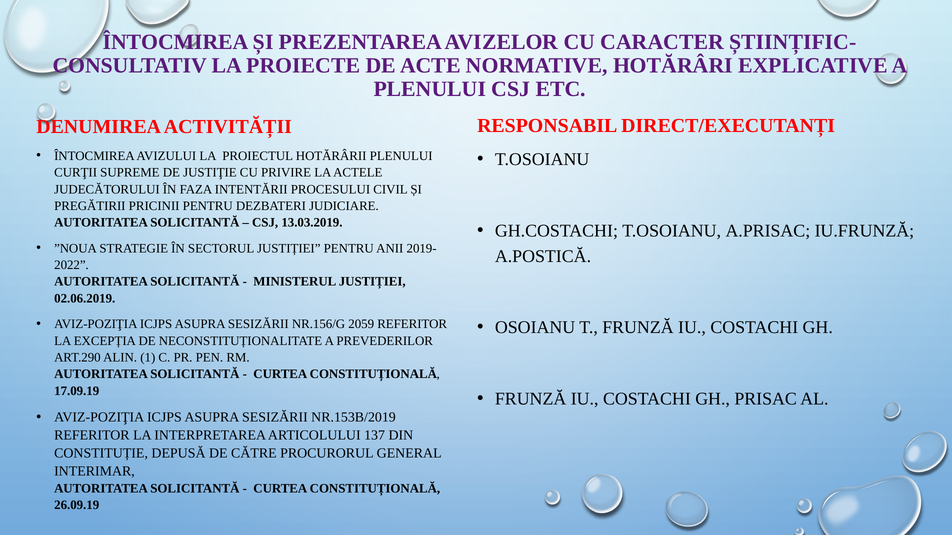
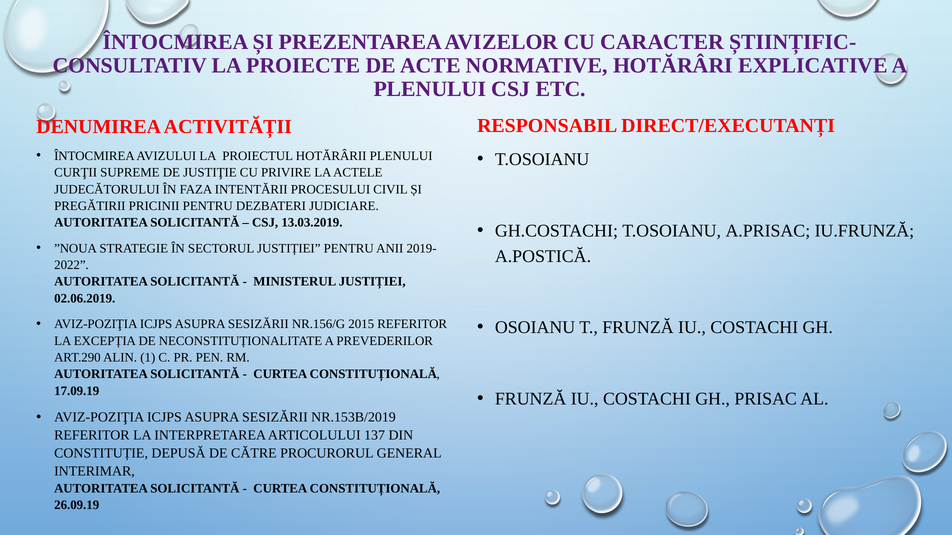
2059: 2059 -> 2015 (361, 324)
